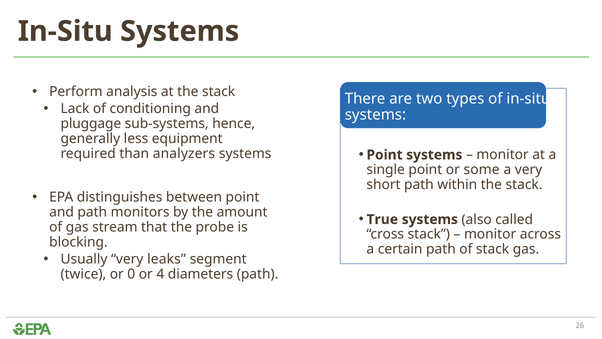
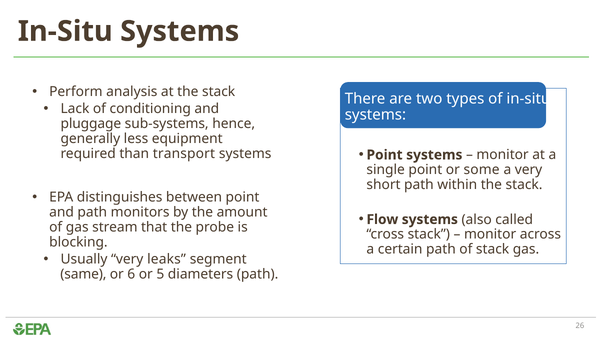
analyzers: analyzers -> transport (184, 153)
True: True -> Flow (382, 219)
twice: twice -> same (83, 274)
0: 0 -> 6 (131, 274)
4: 4 -> 5 (160, 274)
